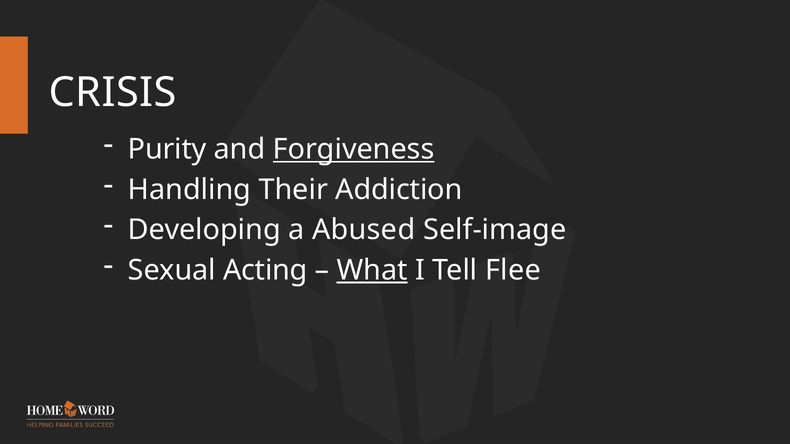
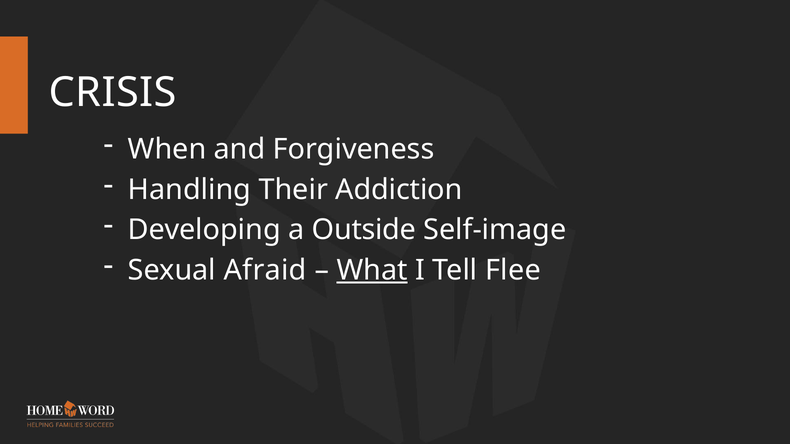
Purity: Purity -> When (167, 150)
Forgiveness underline: present -> none (354, 150)
Abused: Abused -> Outside (364, 230)
Acting: Acting -> Afraid (265, 270)
